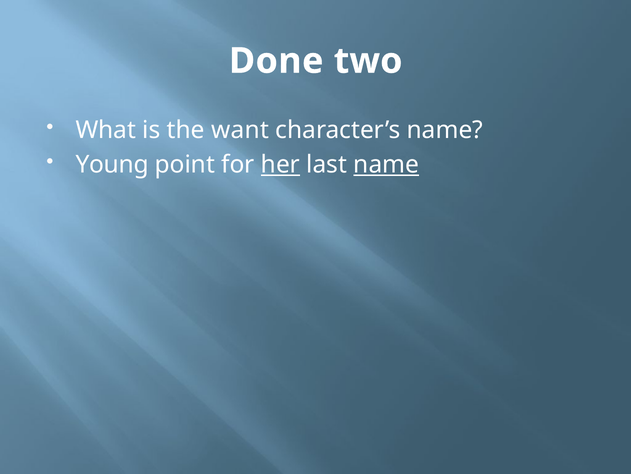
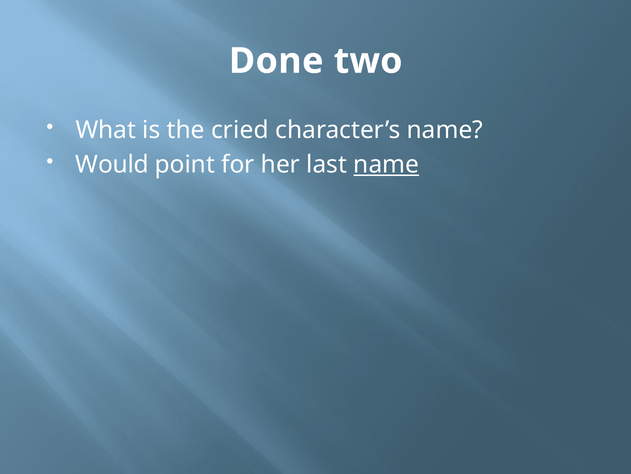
want: want -> cried (240, 130)
Young: Young -> Would (112, 164)
her underline: present -> none (281, 164)
